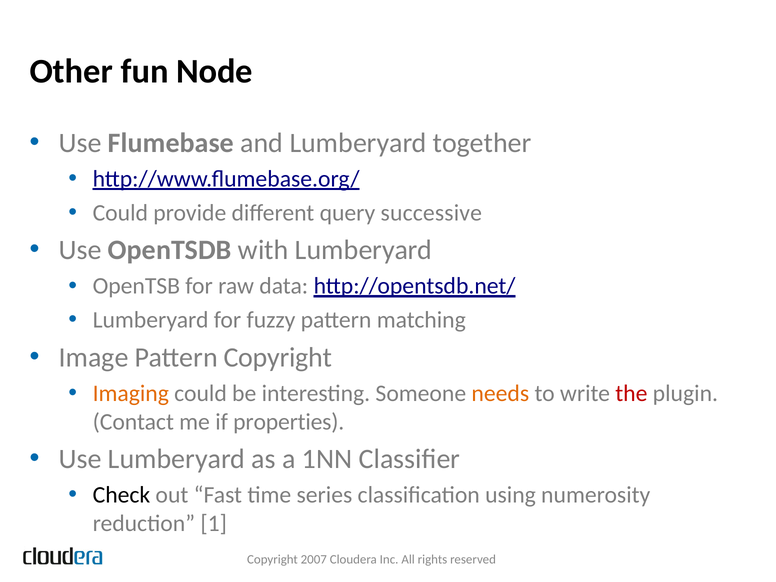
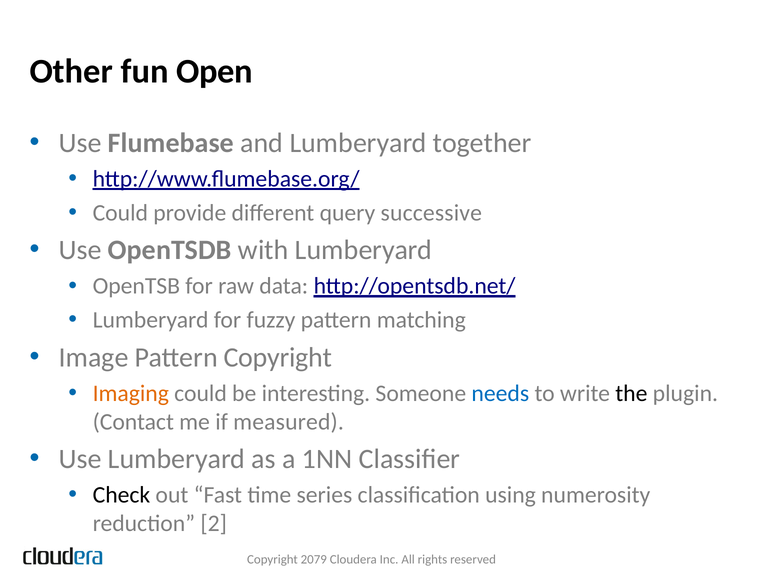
Node: Node -> Open (215, 71)
needs colour: orange -> blue (500, 393)
the colour: red -> black (631, 393)
properties: properties -> measured (289, 422)
1: 1 -> 2 (214, 524)
2007: 2007 -> 2079 (314, 559)
